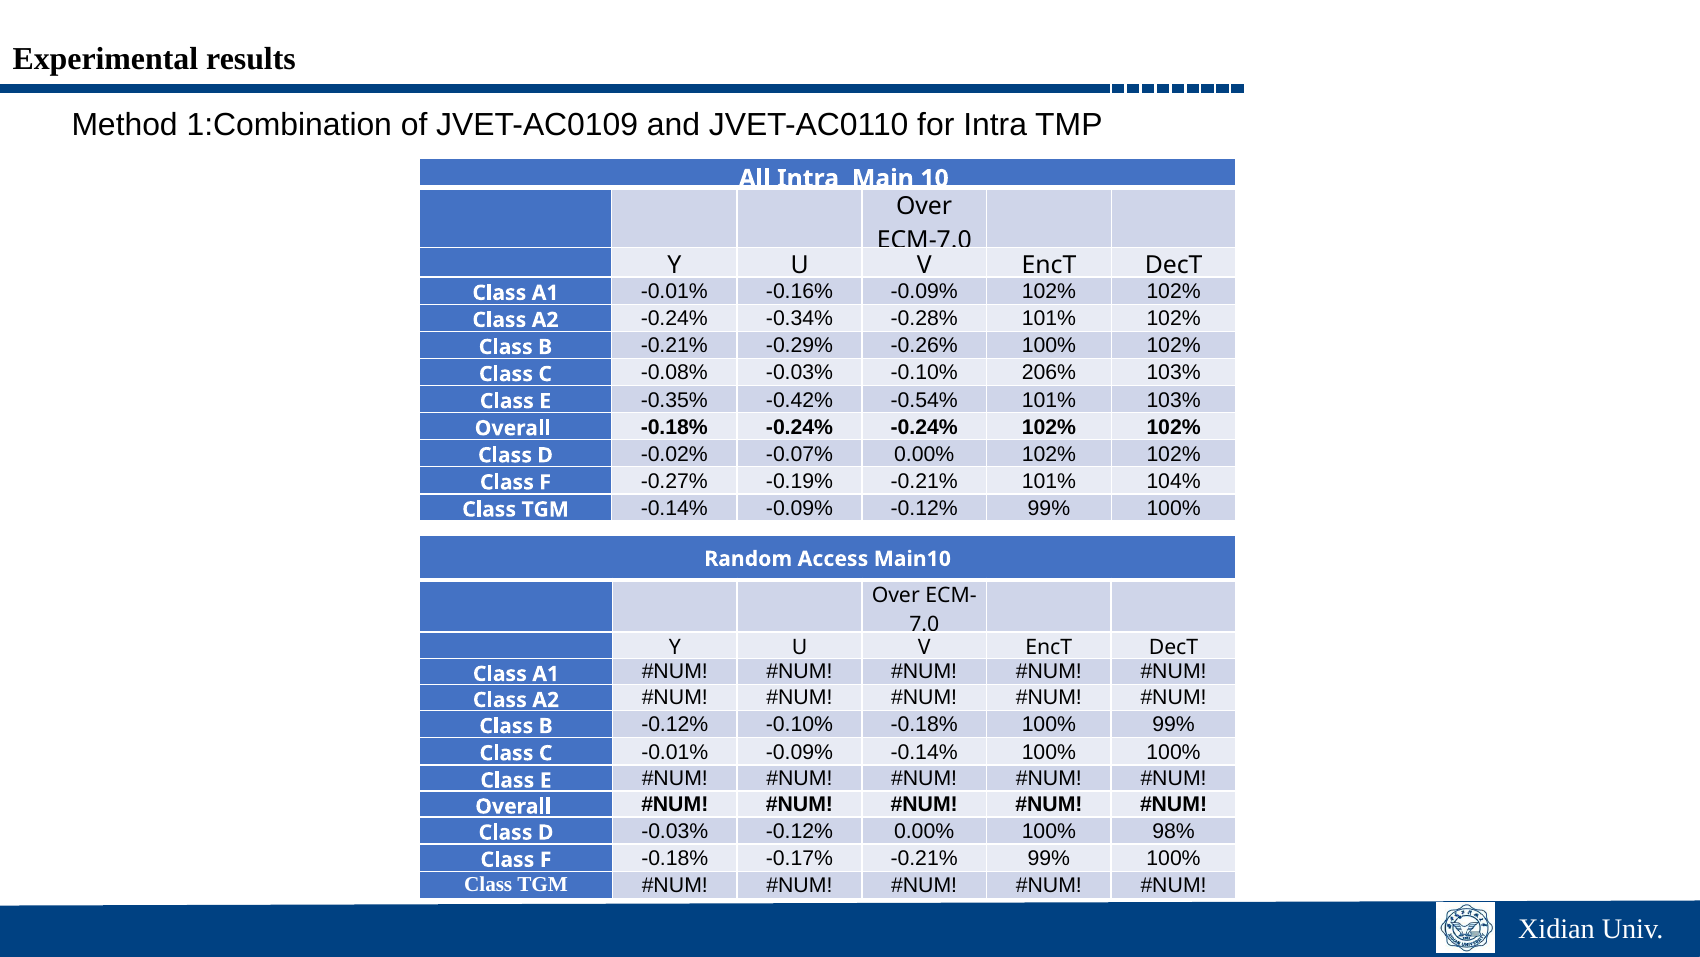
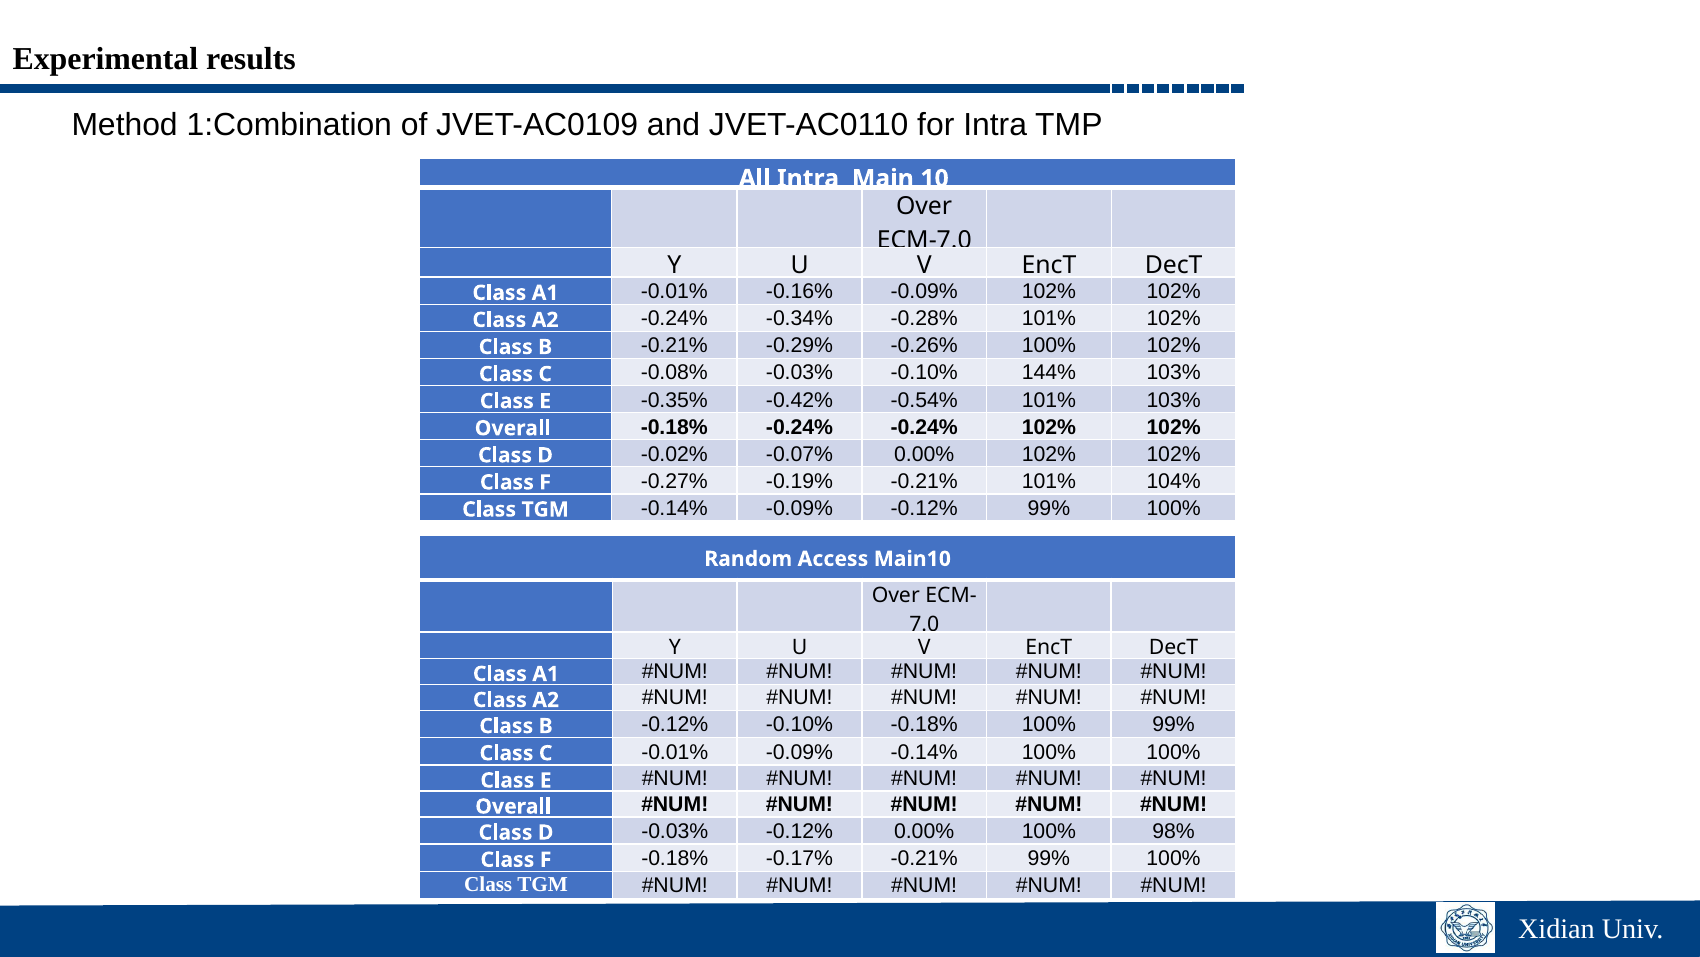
206%: 206% -> 144% (1049, 373)
